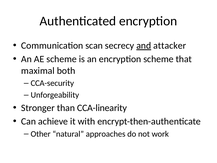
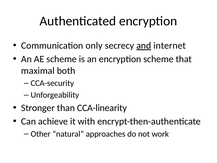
scan: scan -> only (94, 46)
attacker: attacker -> internet (170, 46)
